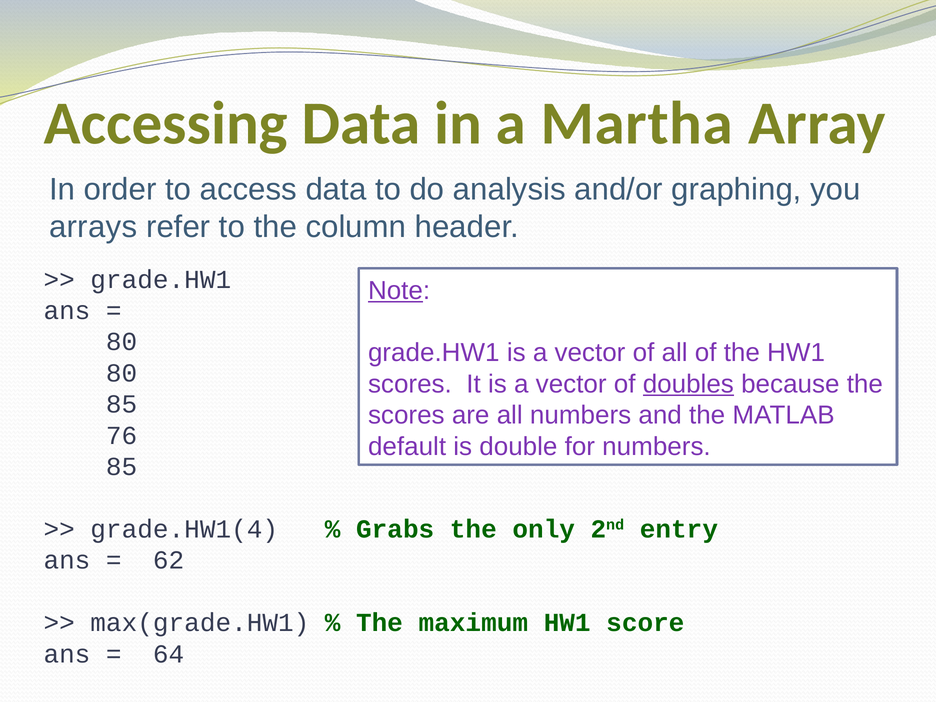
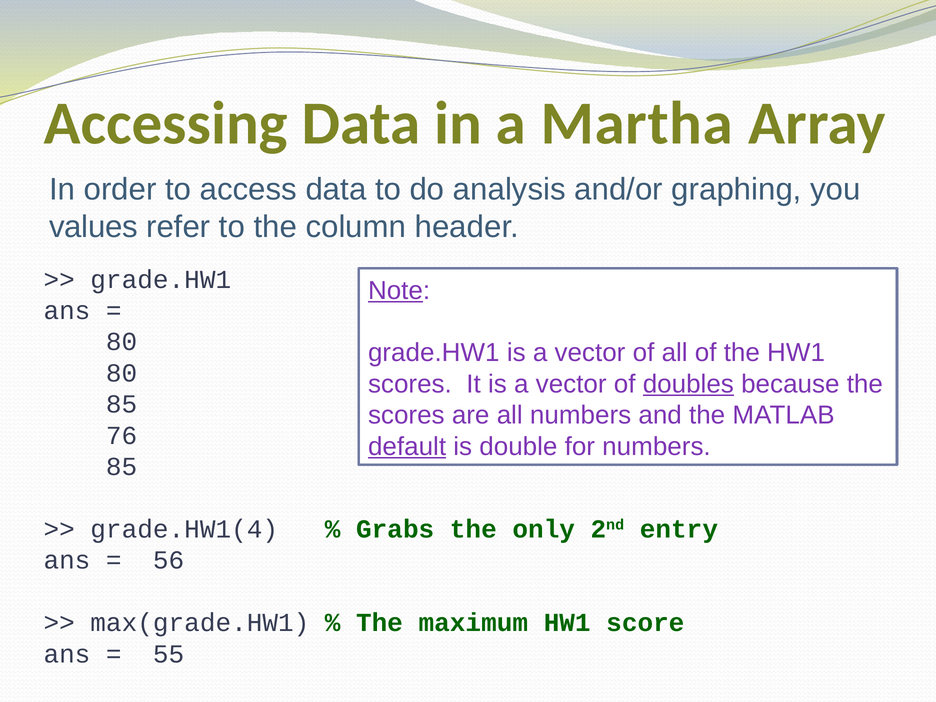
arrays: arrays -> values (93, 227)
default underline: none -> present (407, 446)
62: 62 -> 56 (169, 560)
64: 64 -> 55 (169, 654)
